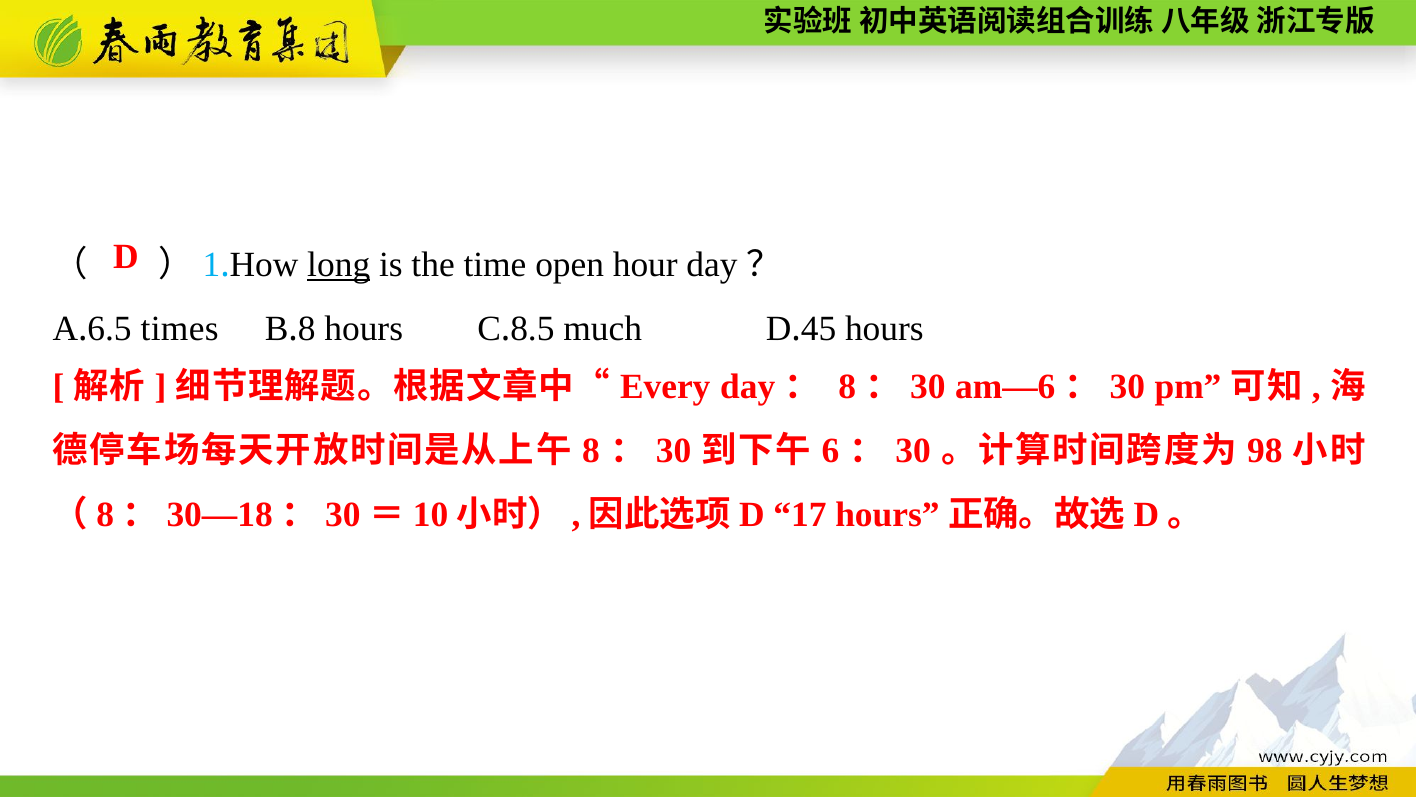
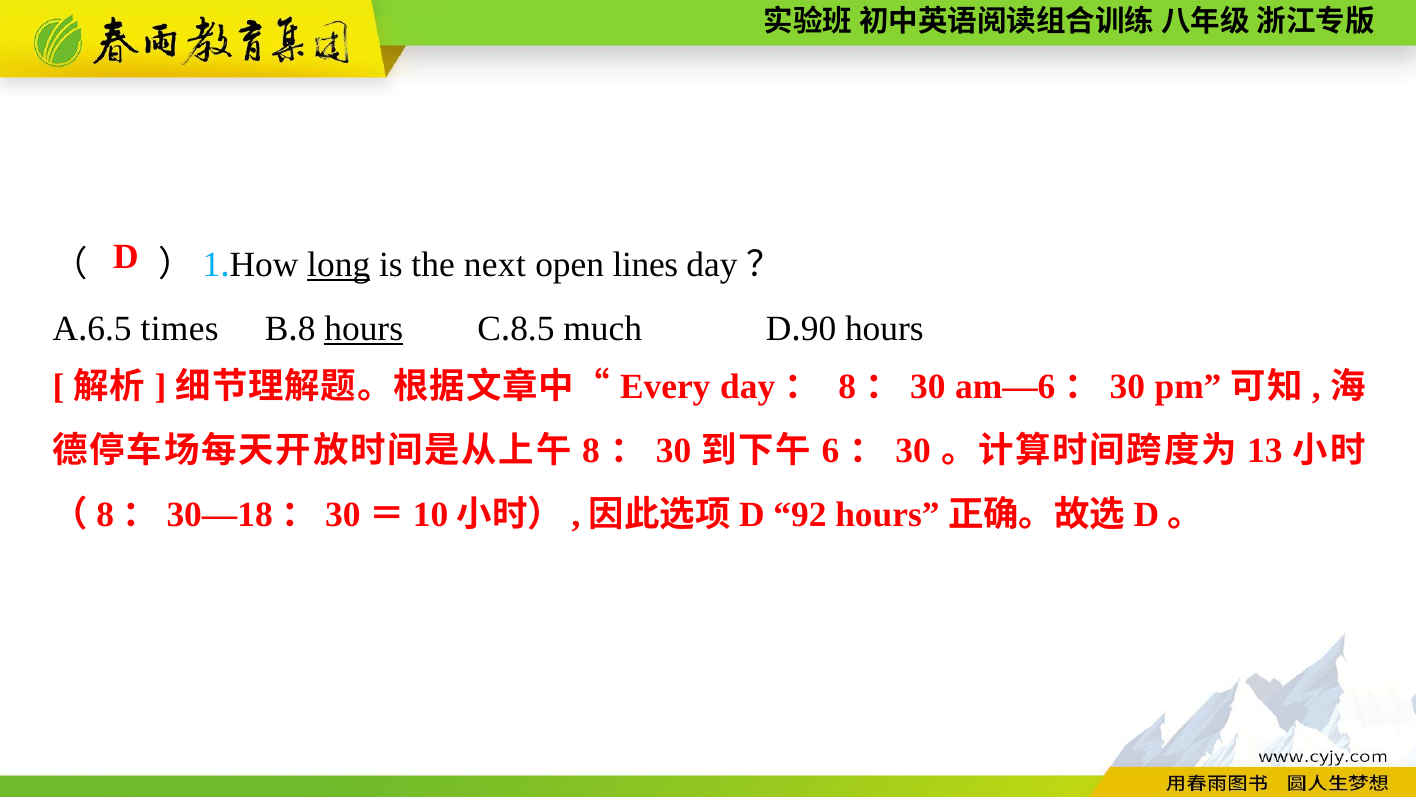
time: time -> next (495, 265)
hour: hour -> lines (645, 265)
hours underline: none -> present (364, 328)
45: 45 -> 90 (819, 328)
98: 98 -> 13 (1265, 450)
17: 17 -> 92 (800, 514)
